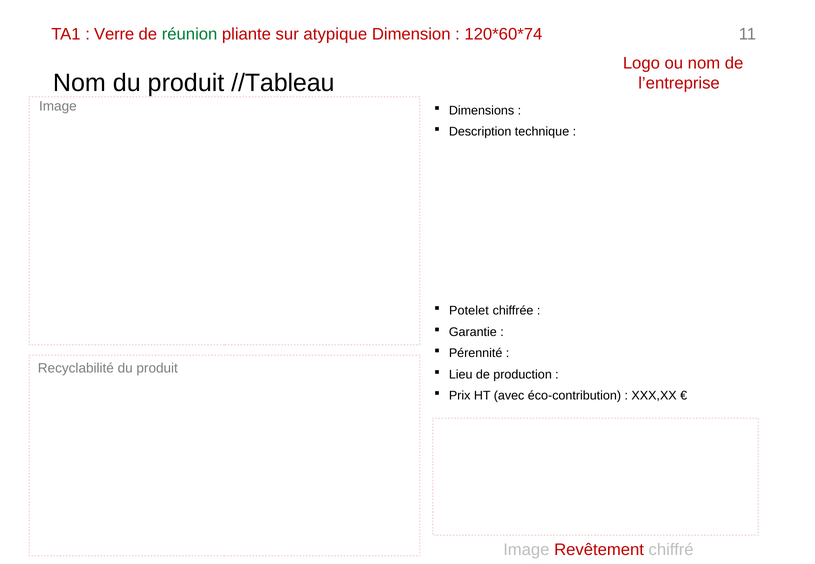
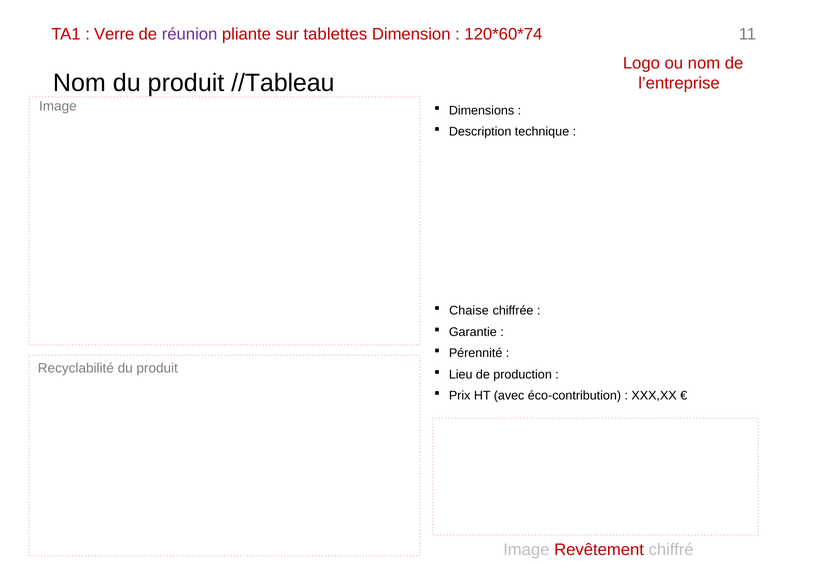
réunion colour: green -> purple (190, 34)
atypique: atypique -> tablettes (335, 34)
Potelet: Potelet -> Chaise (469, 311)
